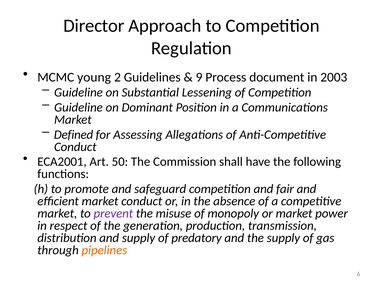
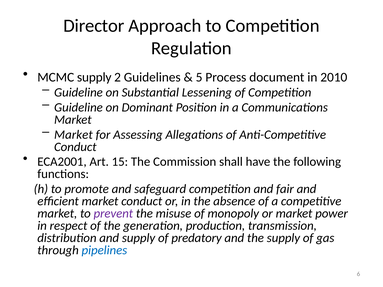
MCMC young: young -> supply (94, 77)
9: 9 -> 5 (199, 77)
2003: 2003 -> 2010 (334, 77)
Defined: Defined -> Market (73, 135)
50: 50 -> 15 (120, 162)
pipelines colour: orange -> blue (104, 250)
